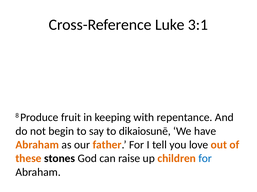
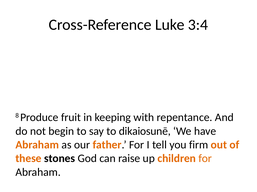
3:1: 3:1 -> 3:4 (198, 25)
love: love -> firm (199, 145)
for colour: blue -> orange (205, 159)
